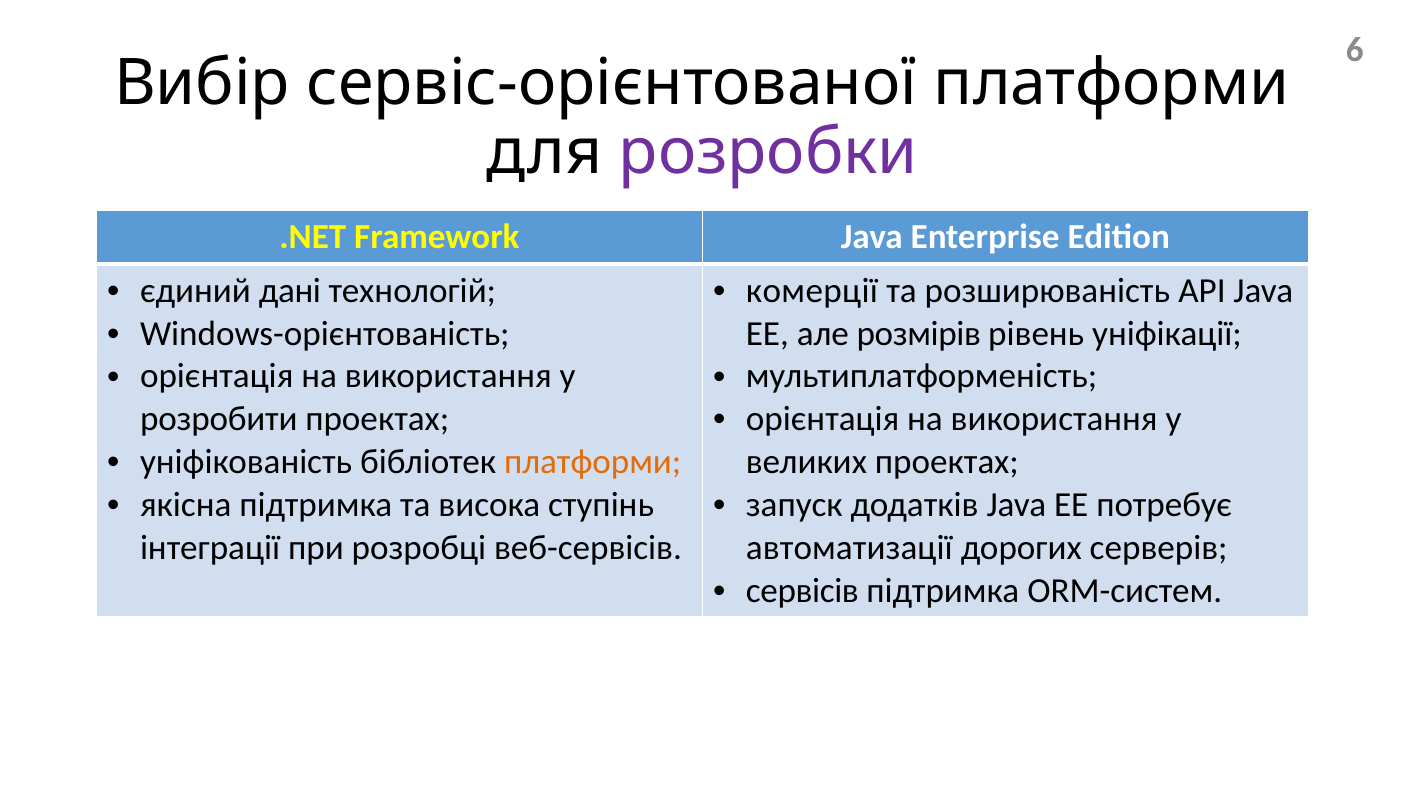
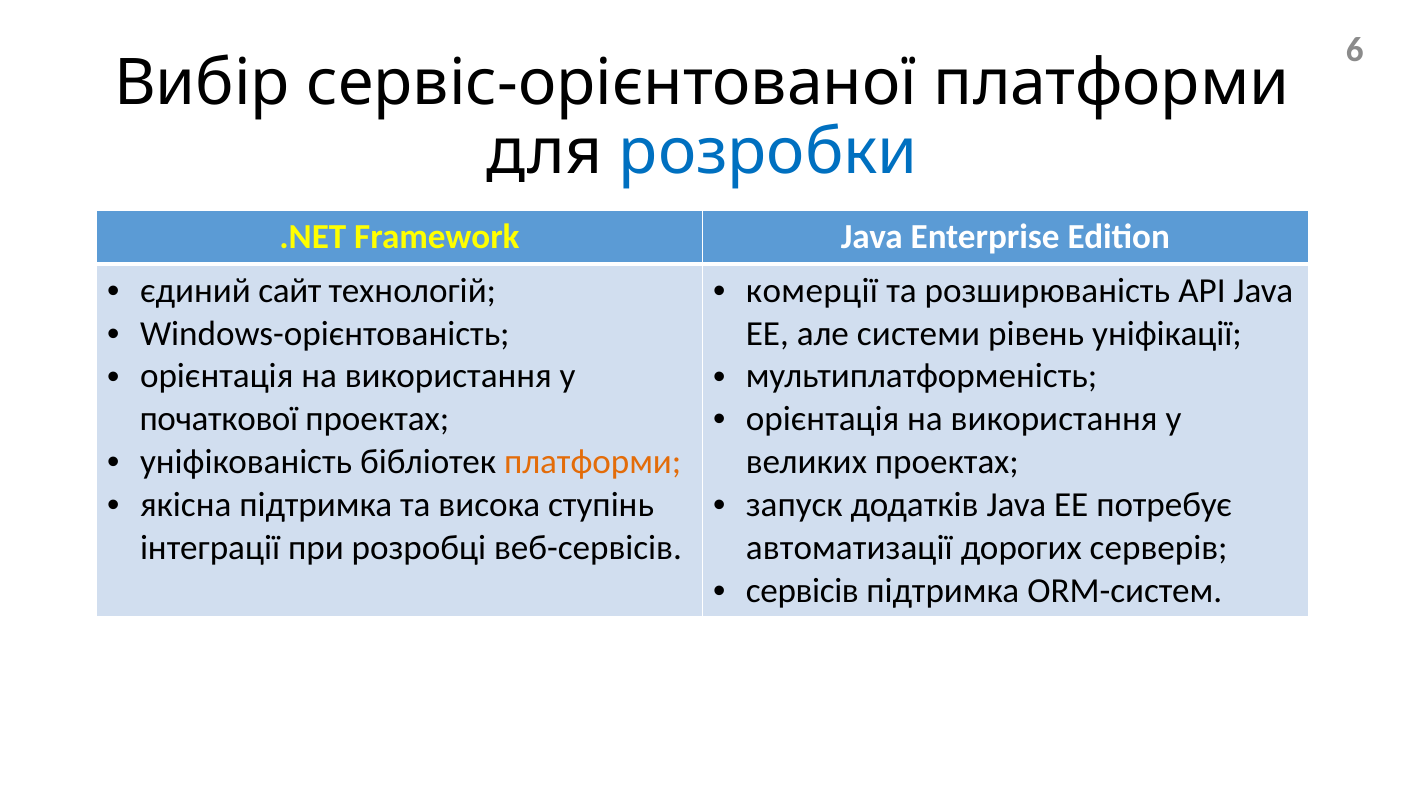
розробки colour: purple -> blue (768, 153)
дані: дані -> сайт (290, 291)
розмірів: розмірів -> системи (919, 334)
розробити: розробити -> початкової (219, 419)
